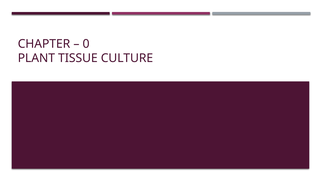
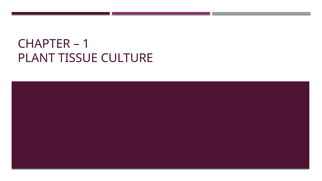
0: 0 -> 1 (86, 44)
